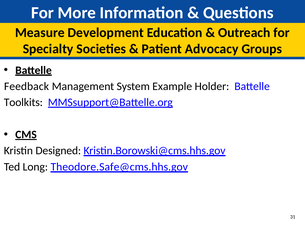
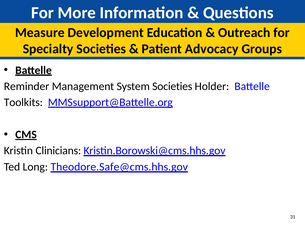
Feedback: Feedback -> Reminder (27, 86)
System Example: Example -> Societies (172, 86)
Designed: Designed -> Clinicians (58, 151)
